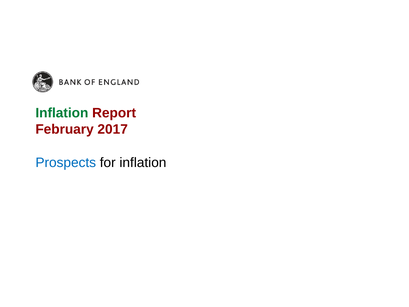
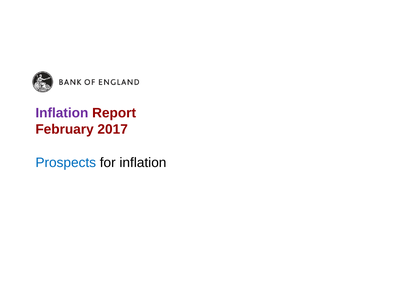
Inflation colour: green -> purple (62, 113)
